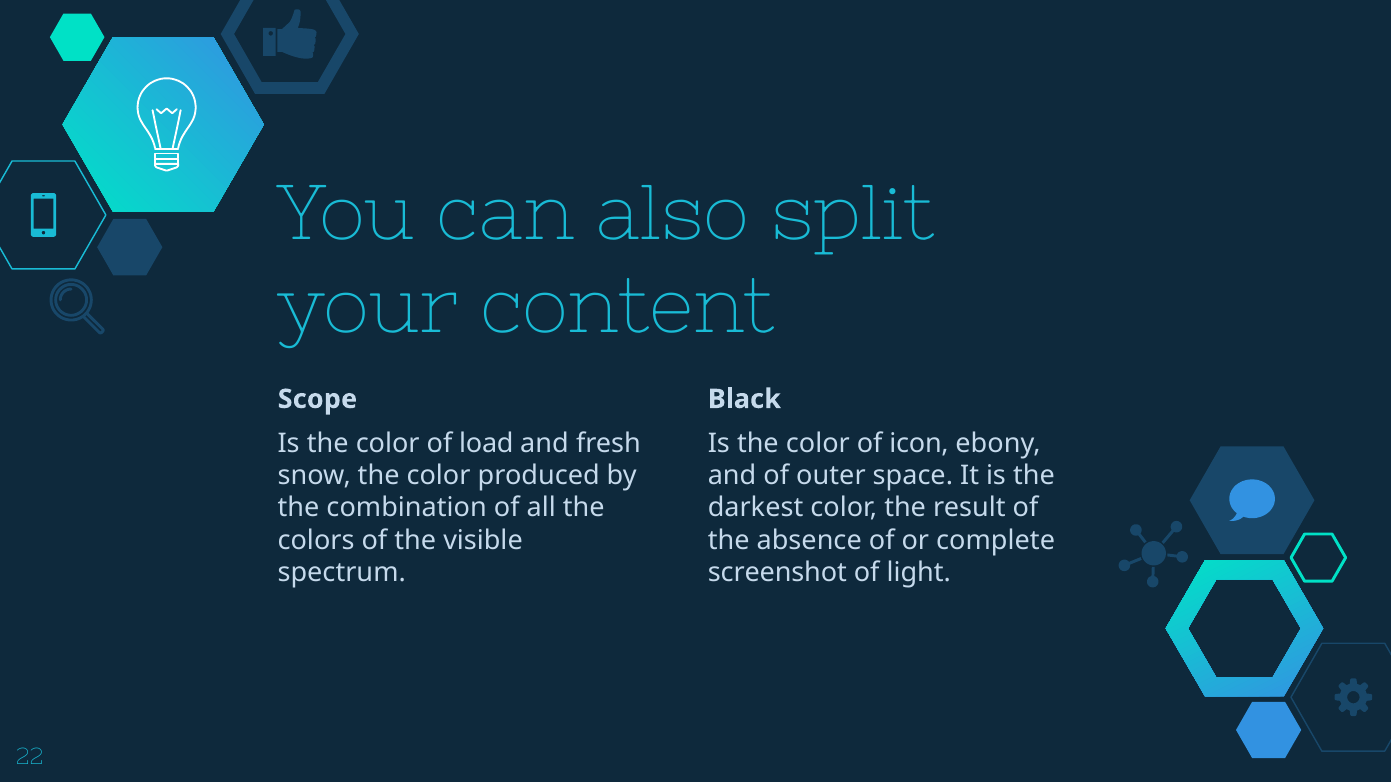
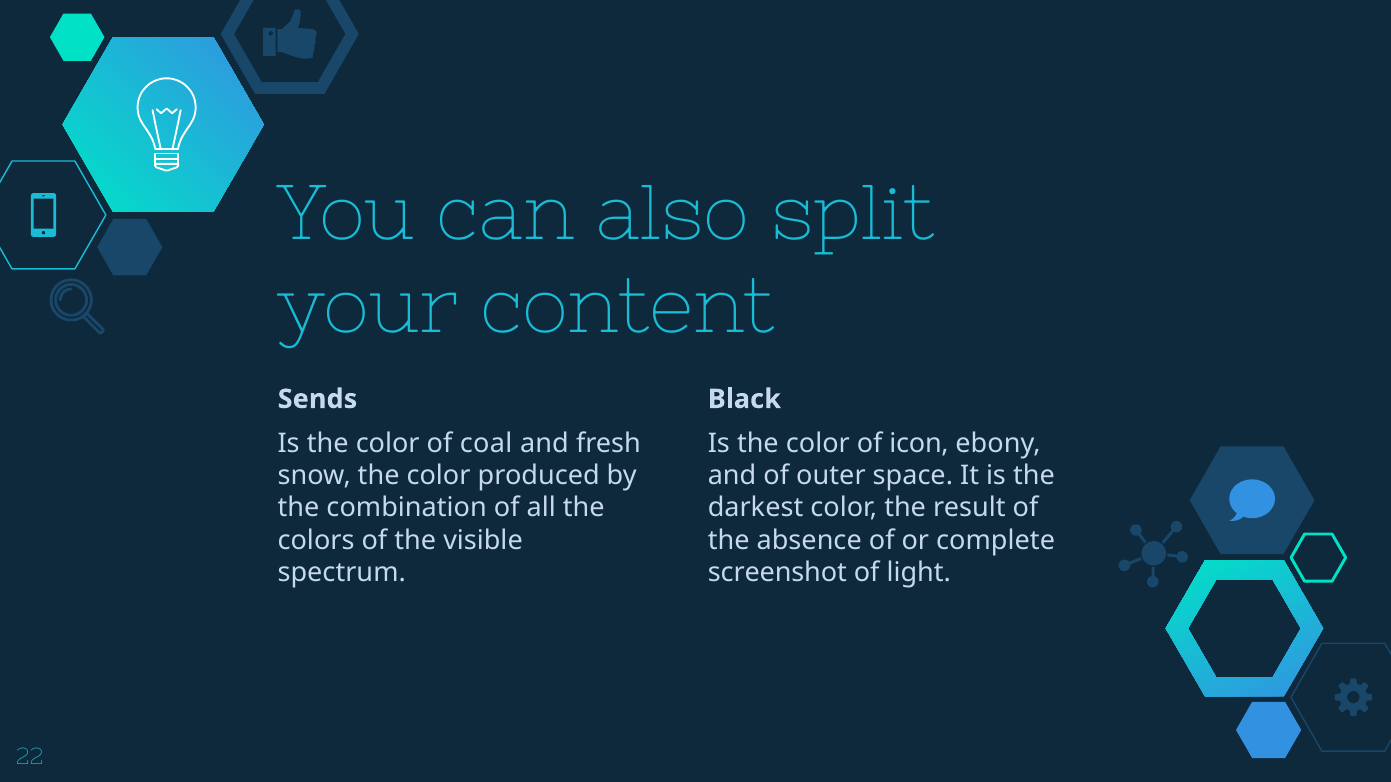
Scope: Scope -> Sends (317, 399)
load: load -> coal (486, 443)
